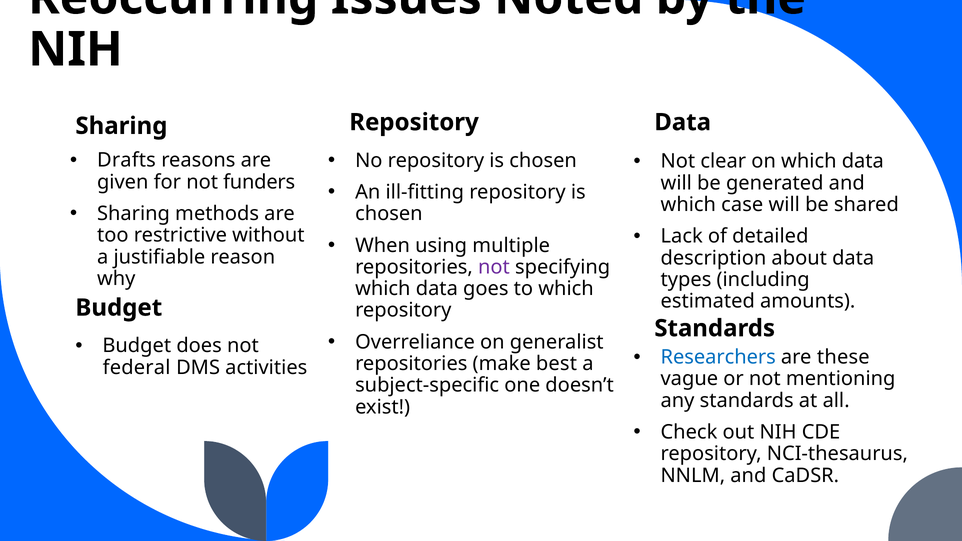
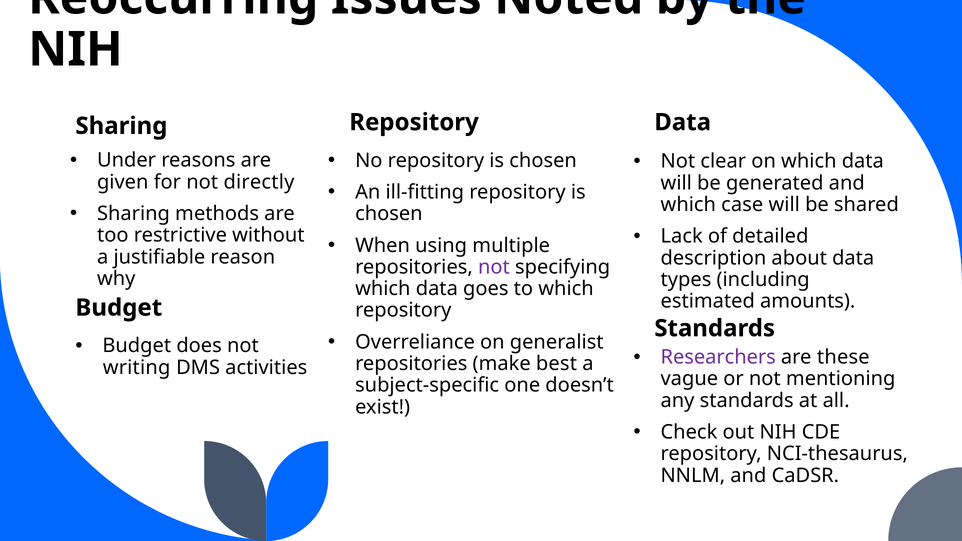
Drafts: Drafts -> Under (127, 160)
funders: funders -> directly (259, 182)
Researchers colour: blue -> purple (718, 357)
federal: federal -> writing (137, 368)
